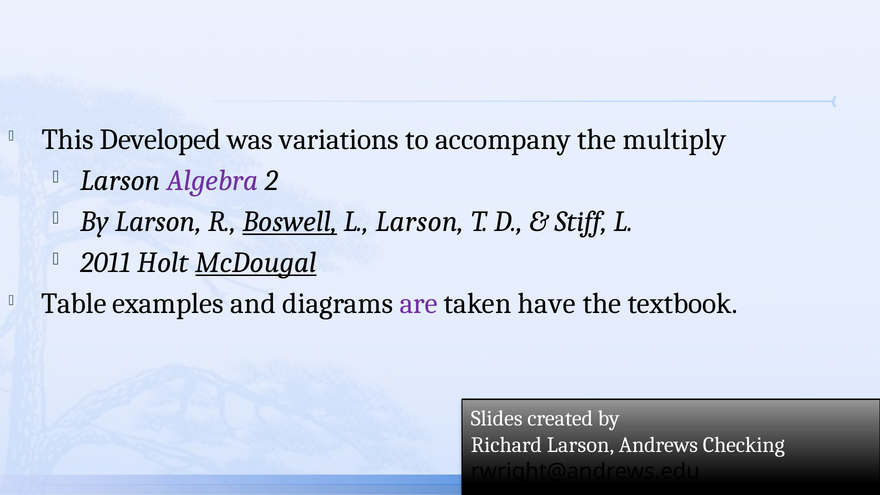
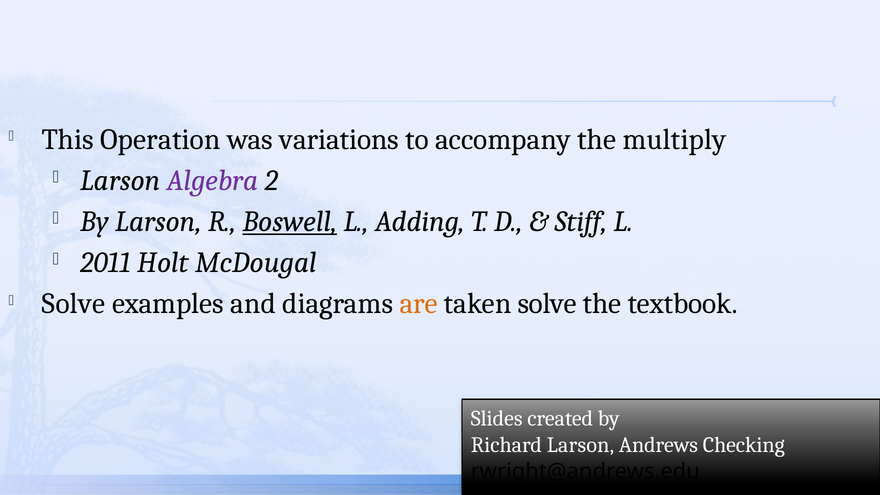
Developed: Developed -> Operation (160, 140)
L Larson: Larson -> Adding (420, 222)
McDougal underline: present -> none (256, 263)
Table: Table -> Solve (74, 304)
are colour: purple -> orange (419, 304)
taken have: have -> solve (547, 304)
